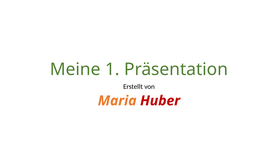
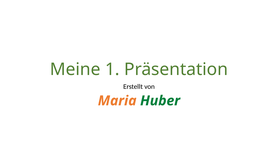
Huber colour: red -> green (160, 101)
